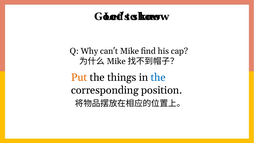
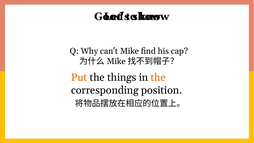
the colour: blue -> orange (158, 77)
